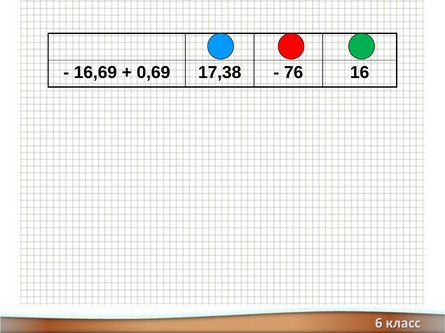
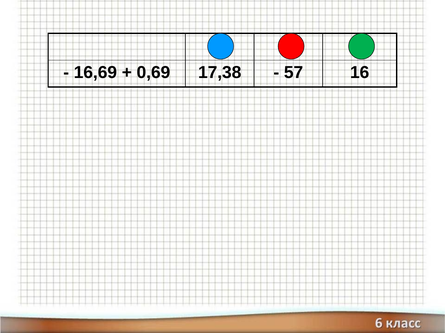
76: 76 -> 57 (294, 72)
